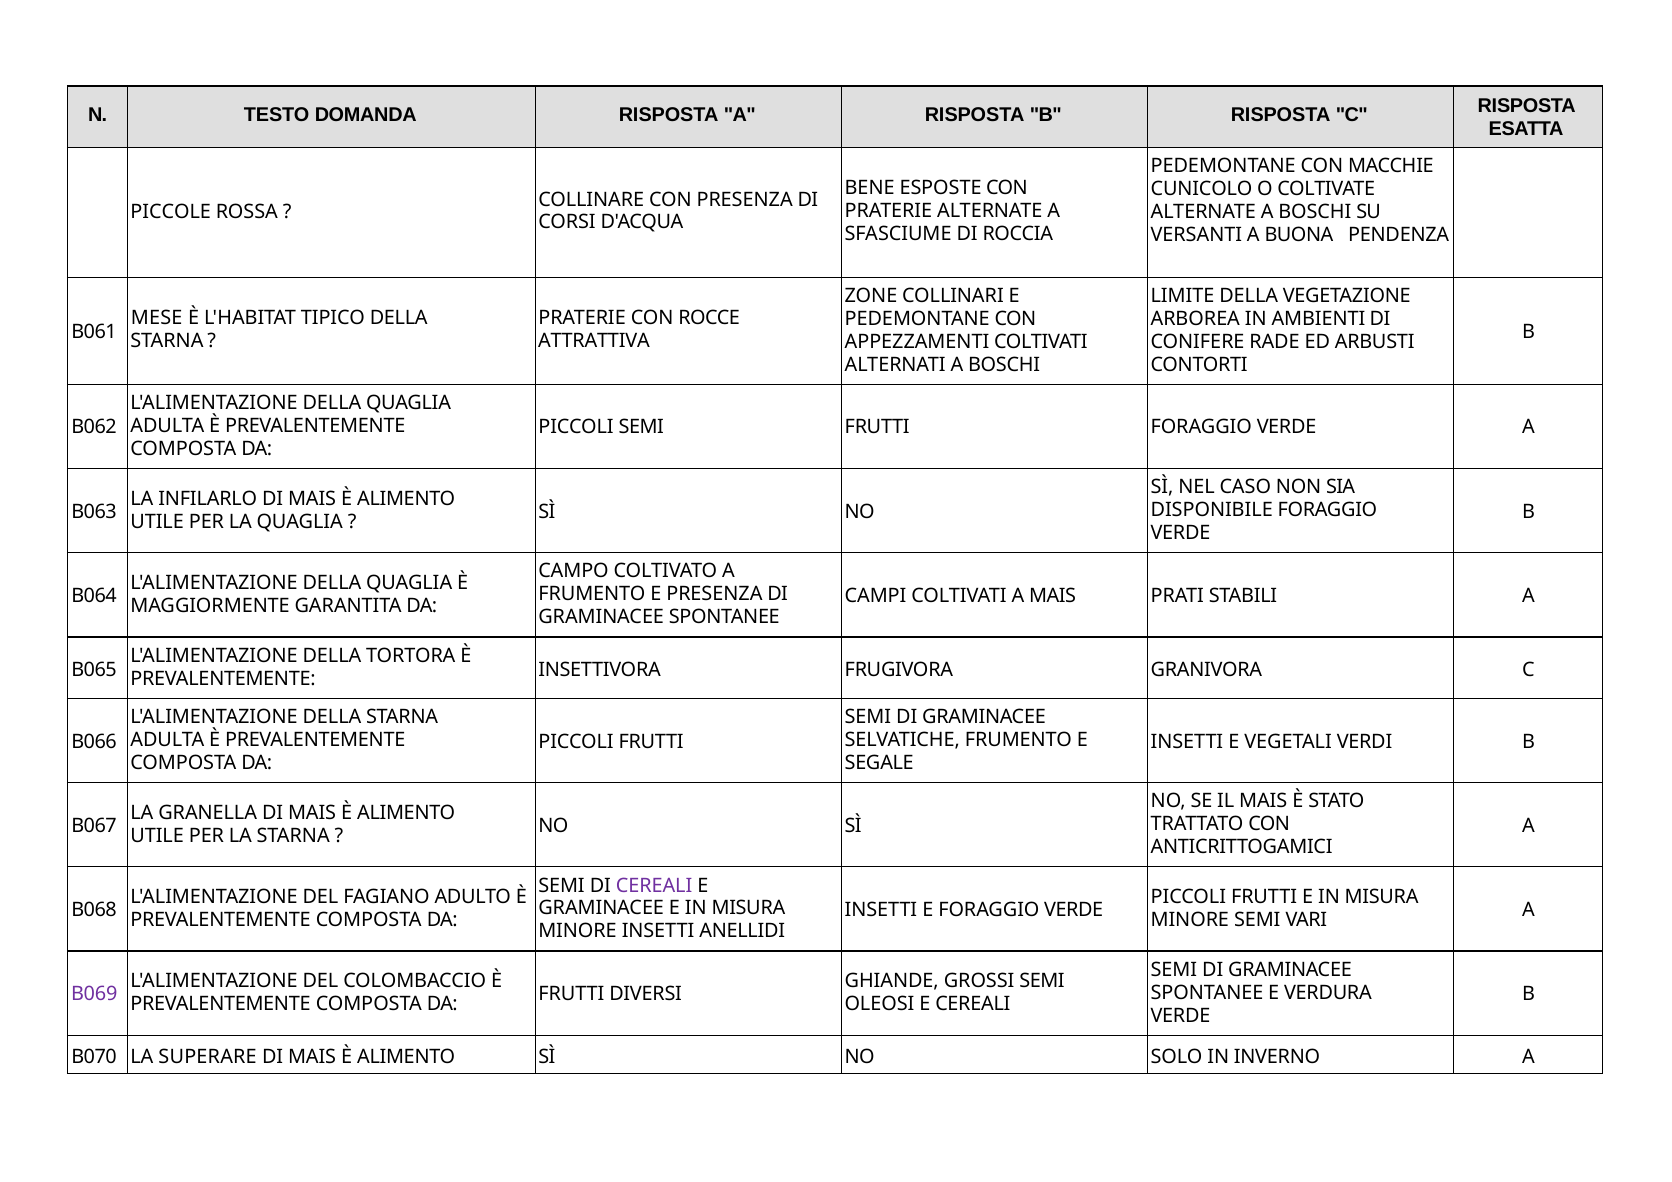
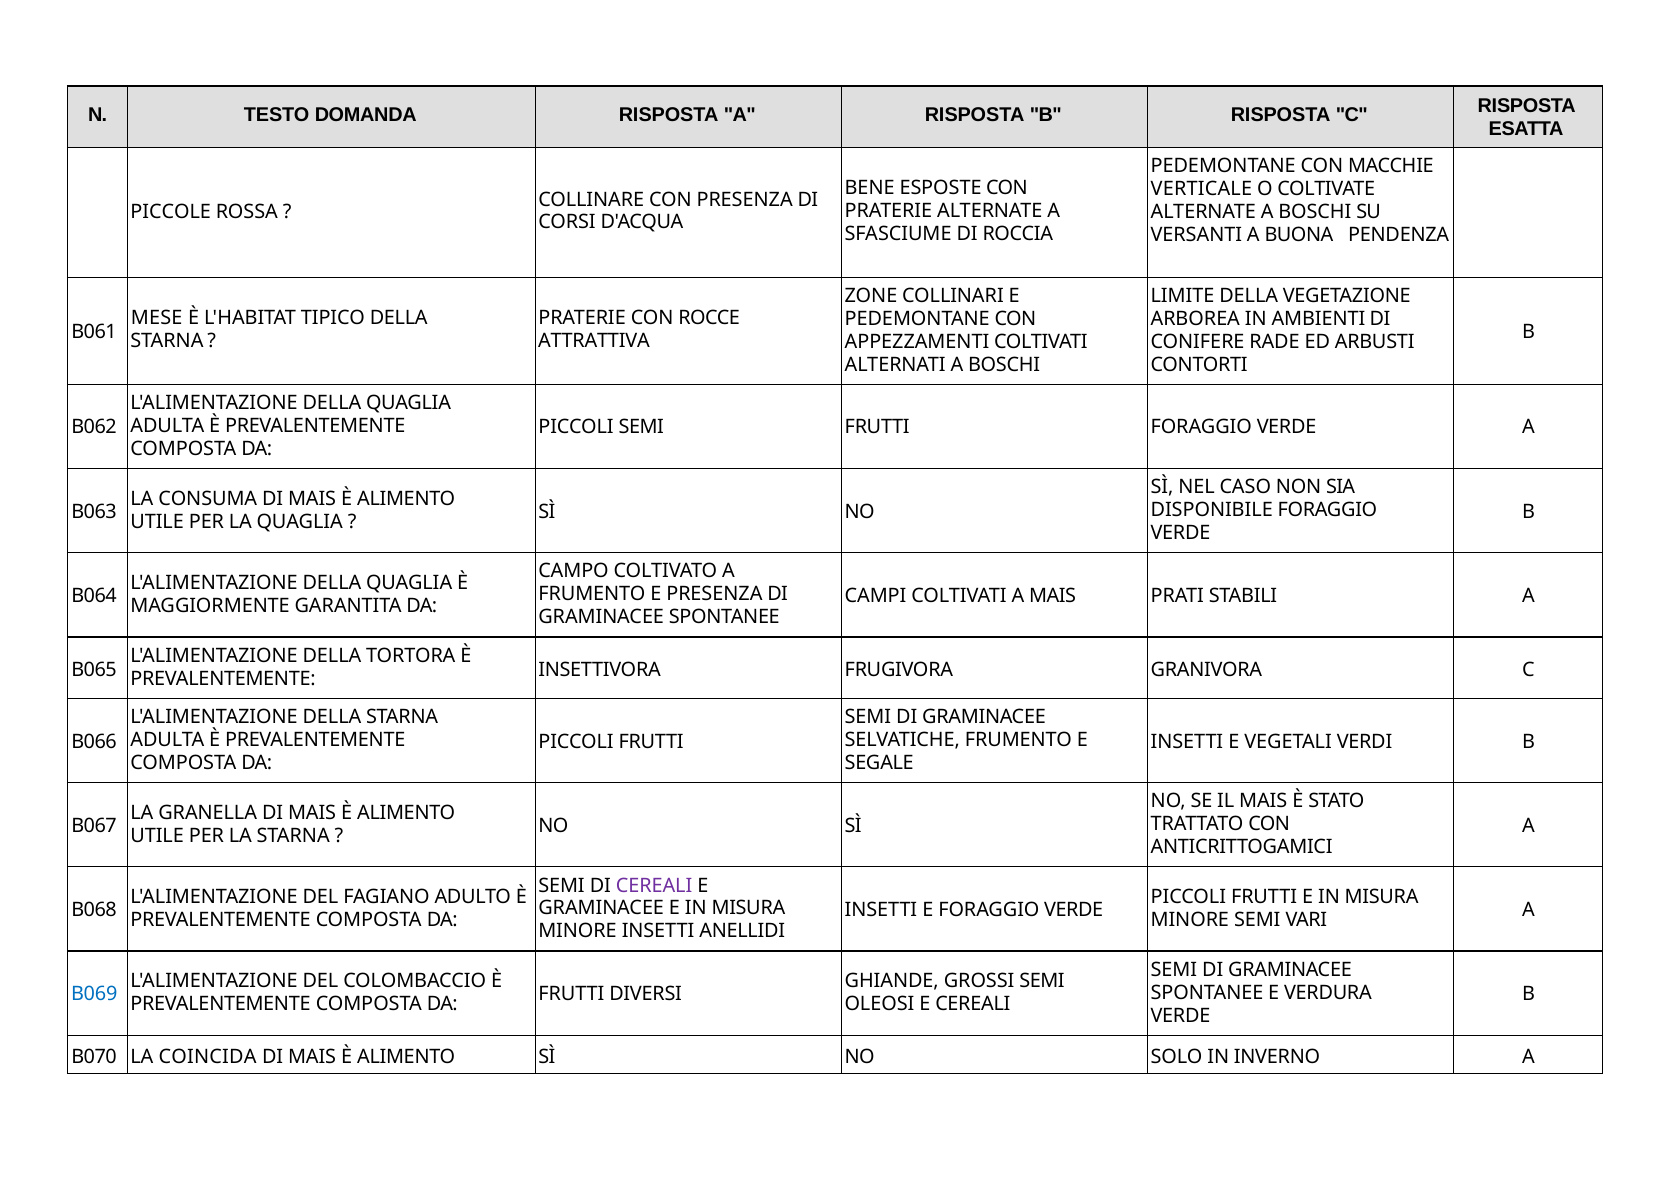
CUNICOLO: CUNICOLO -> VERTICALE (1201, 189)
INFILARLO: INFILARLO -> CONSUMA (208, 499)
B069 colour: purple -> blue (94, 995)
SUPERARE: SUPERARE -> COINCIDA (208, 1057)
